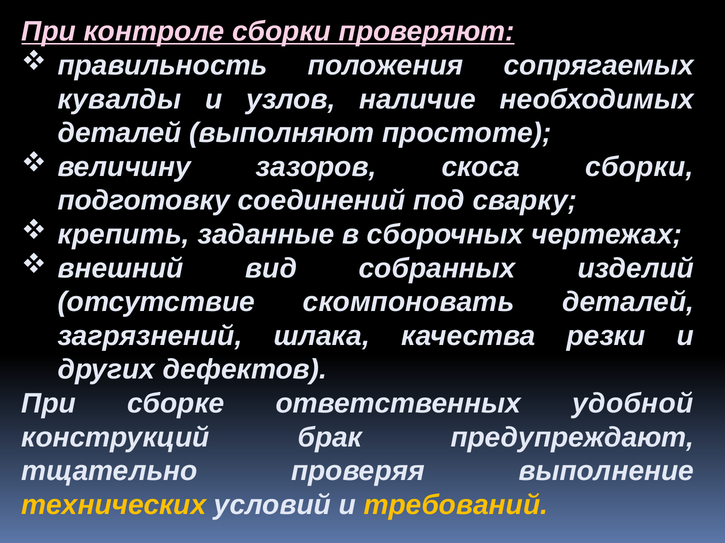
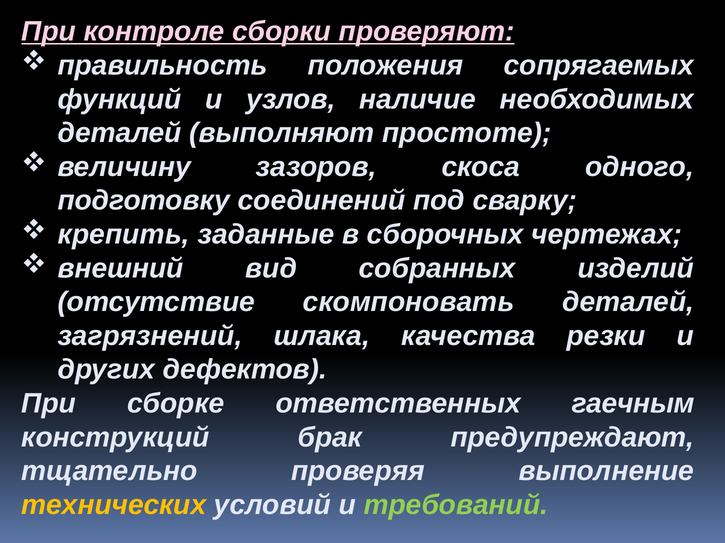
кувалды: кувалды -> функций (120, 99)
скоса сборки: сборки -> одного (640, 167)
удобной: удобной -> гаечным (633, 404)
требований colour: yellow -> light green (456, 506)
